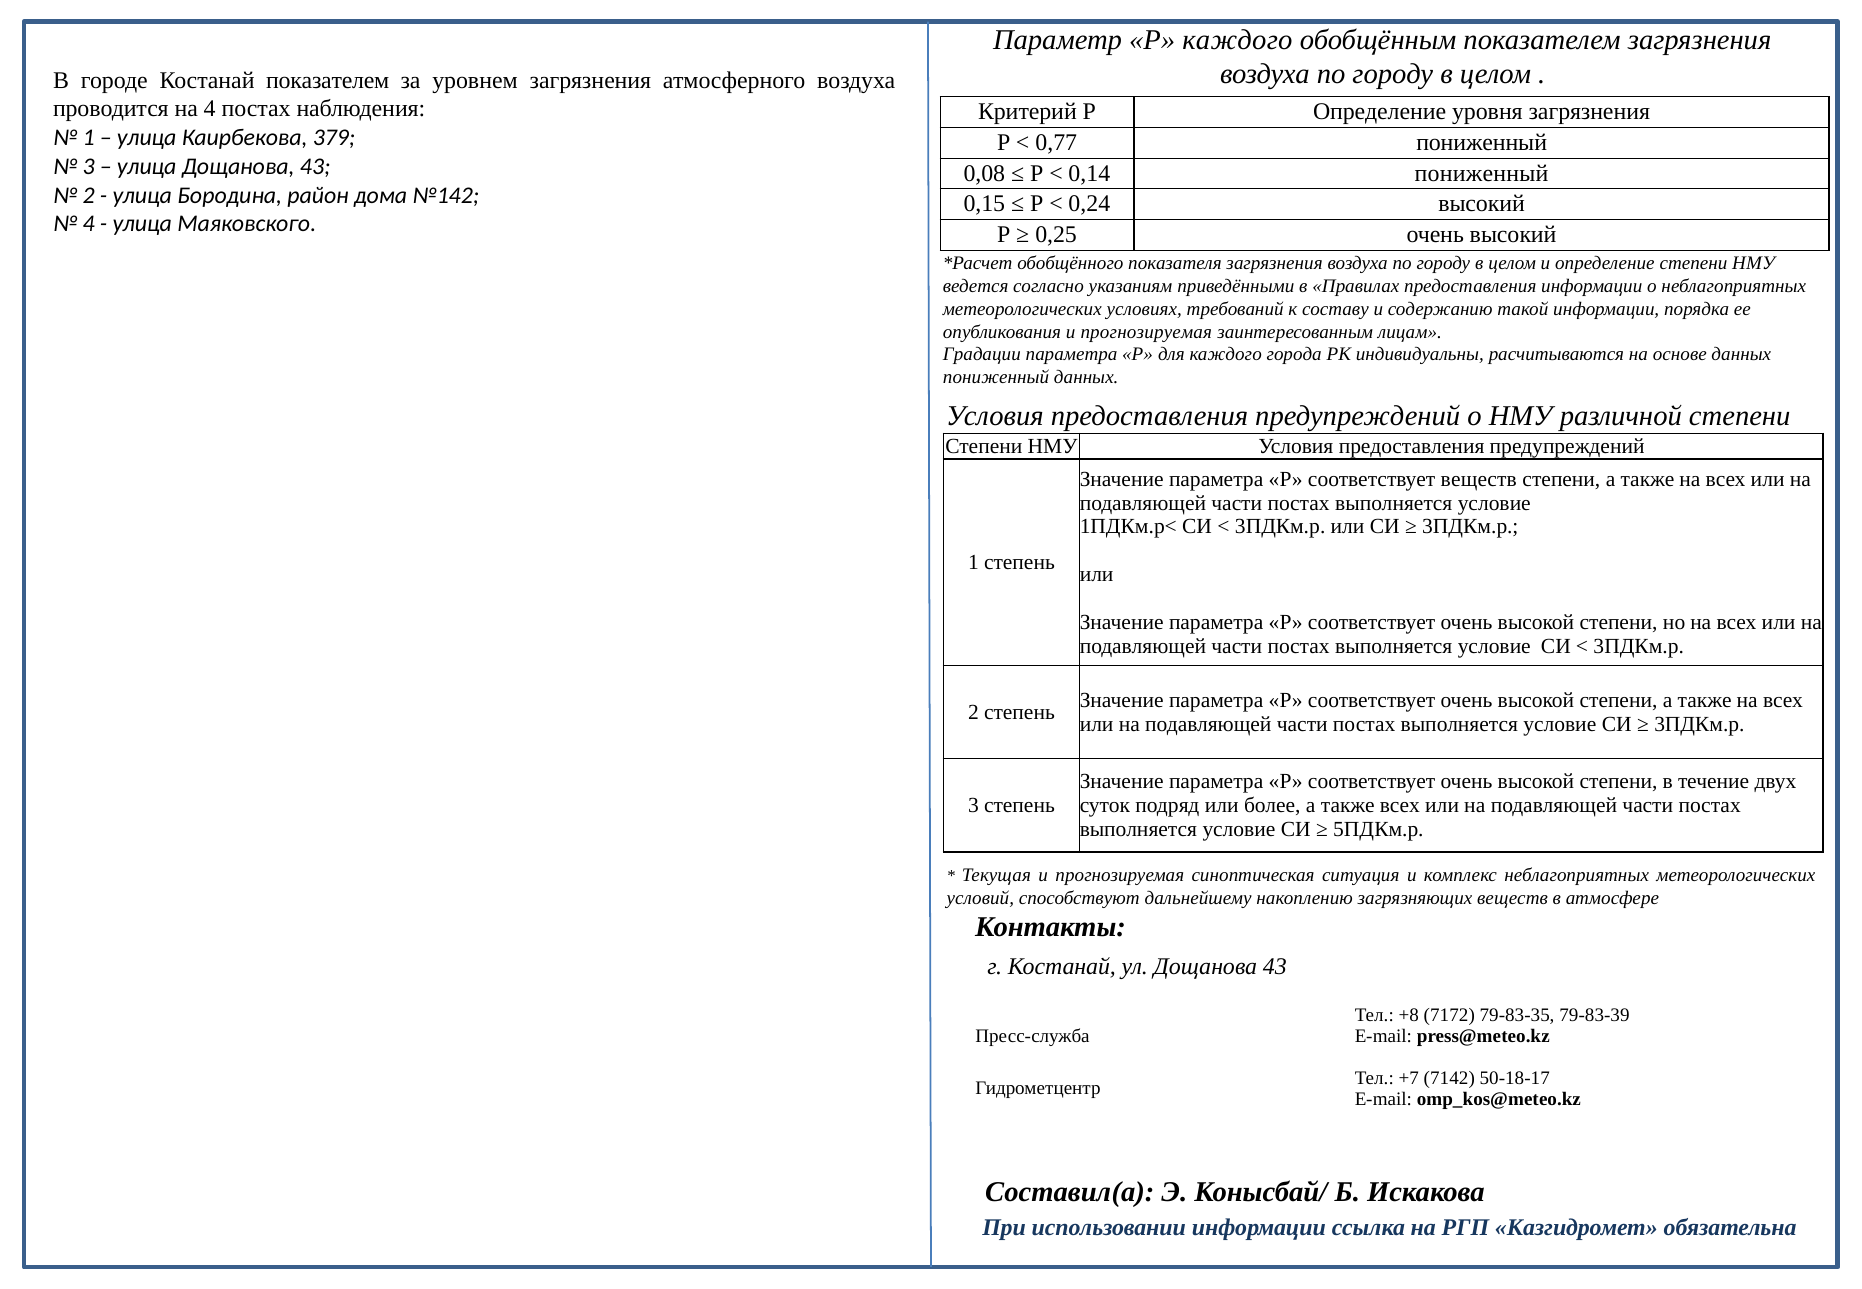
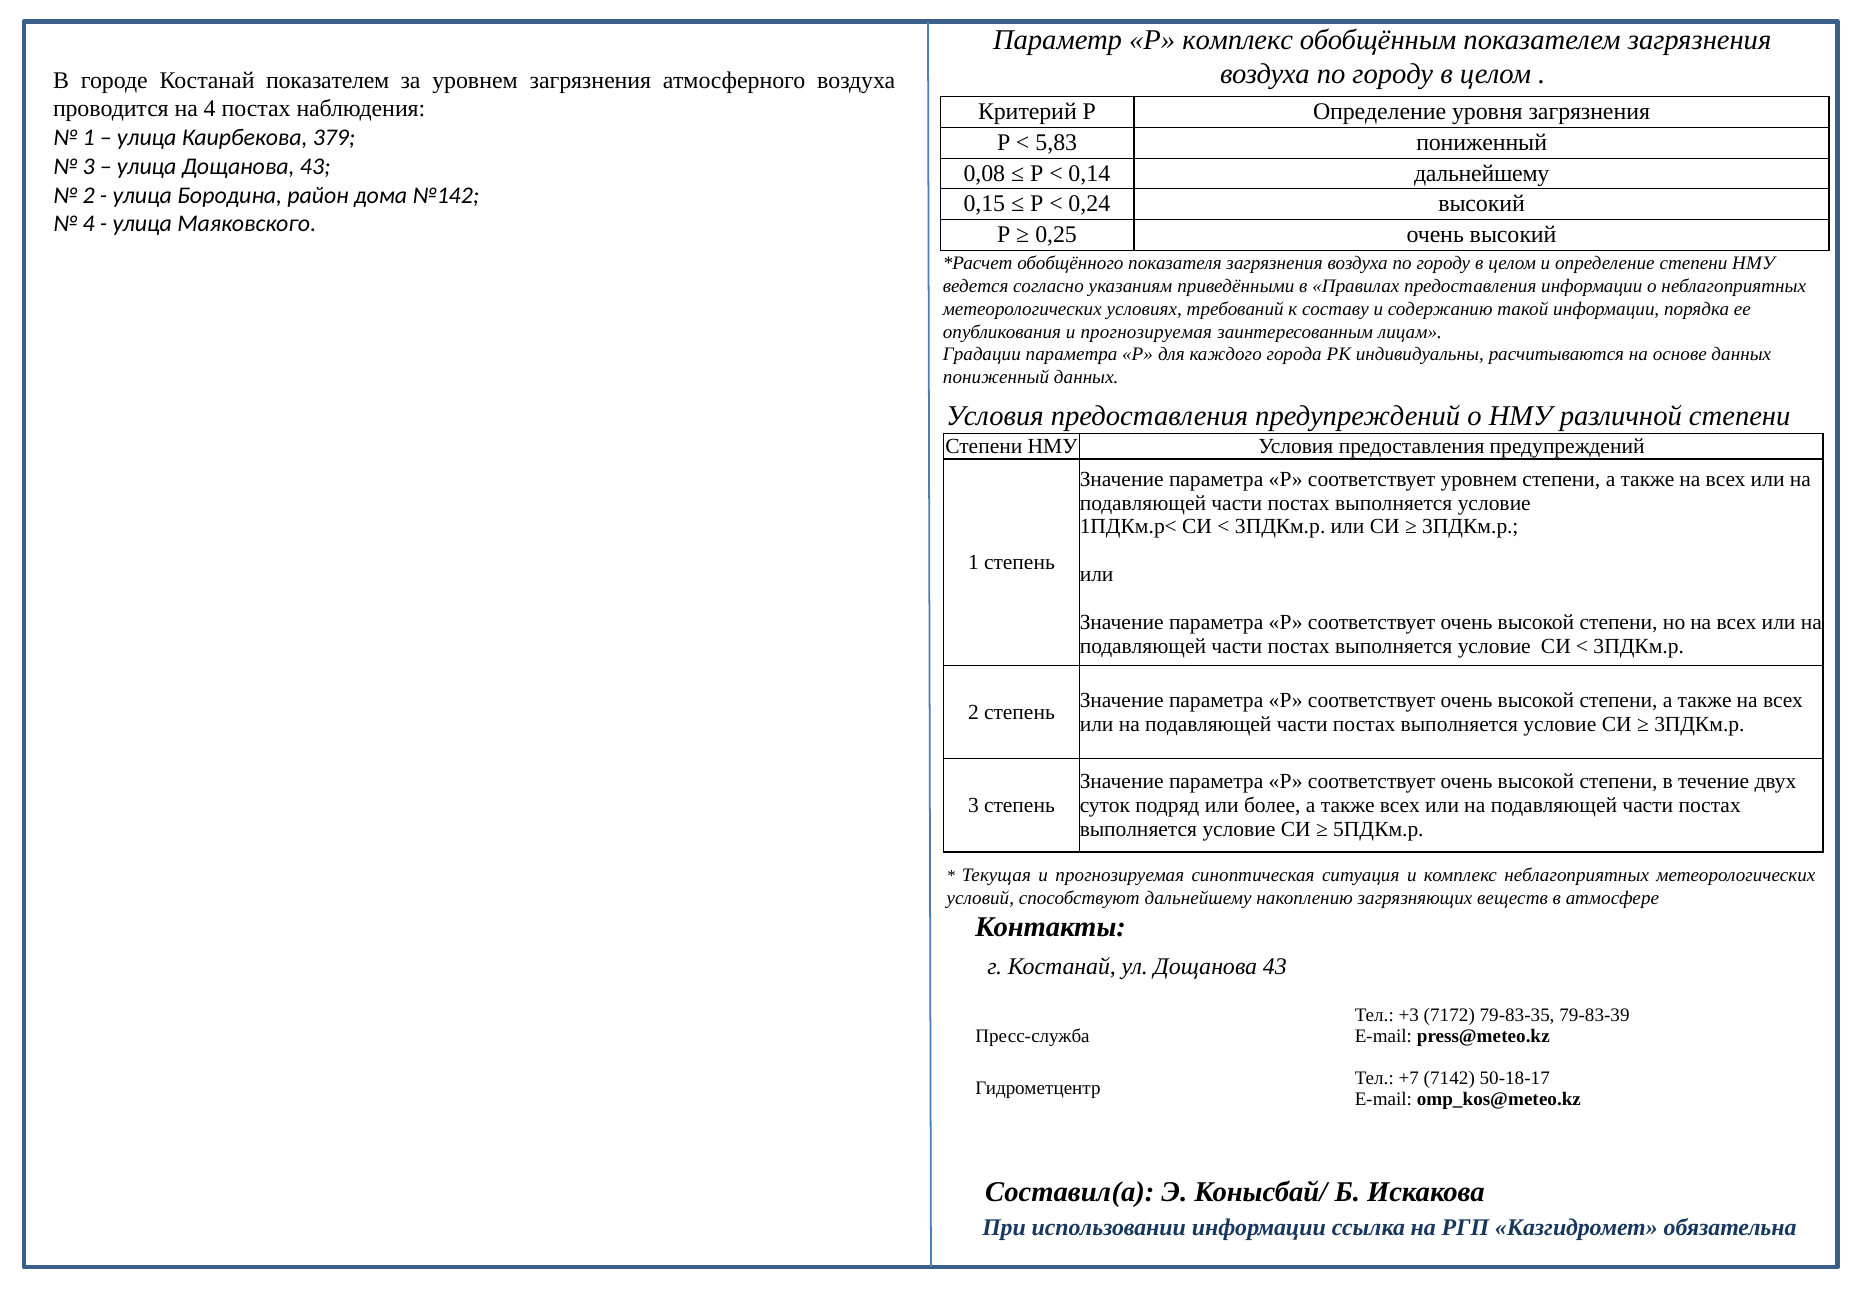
Р каждого: каждого -> комплекс (1238, 40)
0,77: 0,77 -> 5,83 (1056, 143)
0,14 пониженный: пониженный -> дальнейшему (1482, 173)
соответствует веществ: веществ -> уровнем (1479, 479)
+8: +8 -> +3 (1409, 1015)
